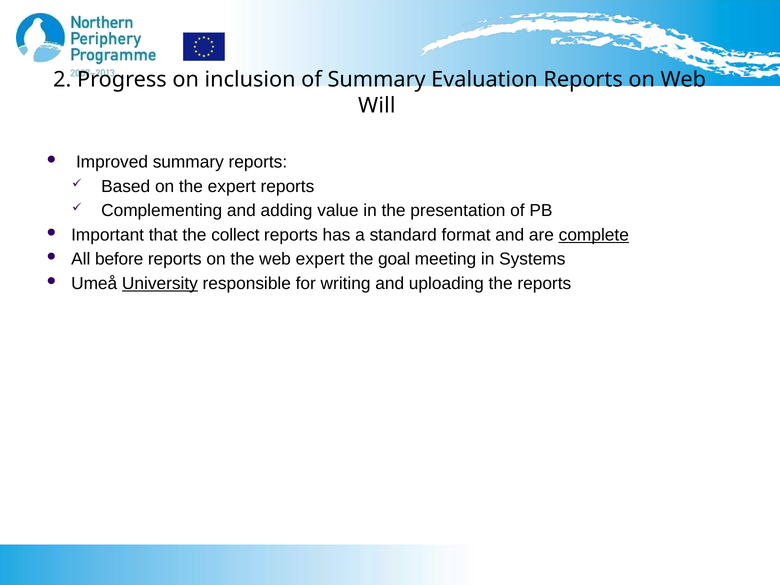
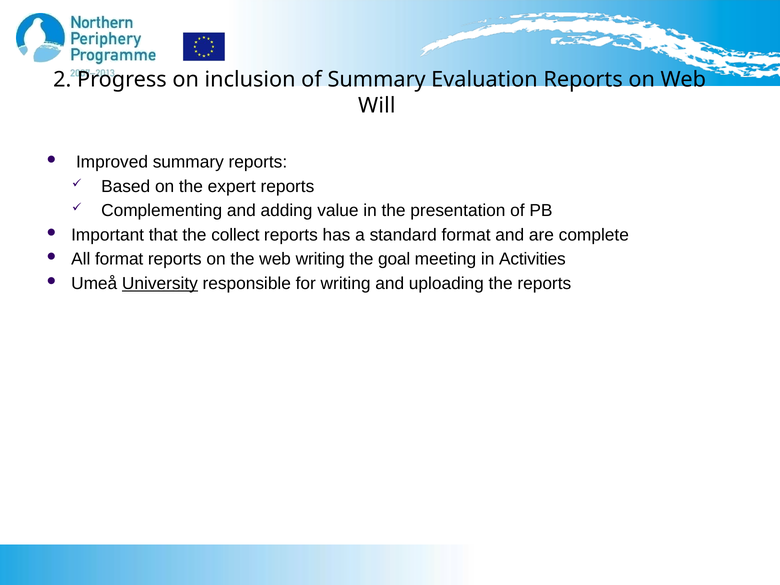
complete underline: present -> none (594, 235)
All before: before -> format (119, 259)
web expert: expert -> writing (320, 259)
Systems: Systems -> Activities (532, 259)
